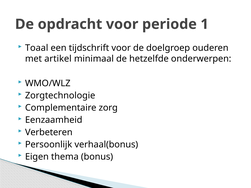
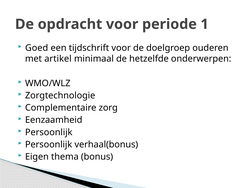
Toaal: Toaal -> Goed (37, 48)
Verbeteren: Verbeteren -> Persoonlijk (49, 132)
